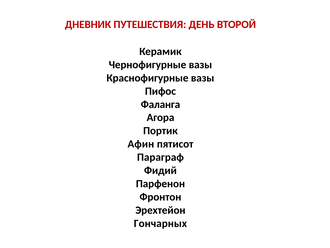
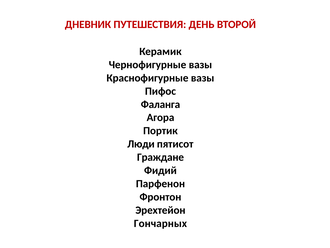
Афин: Афин -> Люди (141, 144)
Параграф: Параграф -> Граждане (160, 157)
